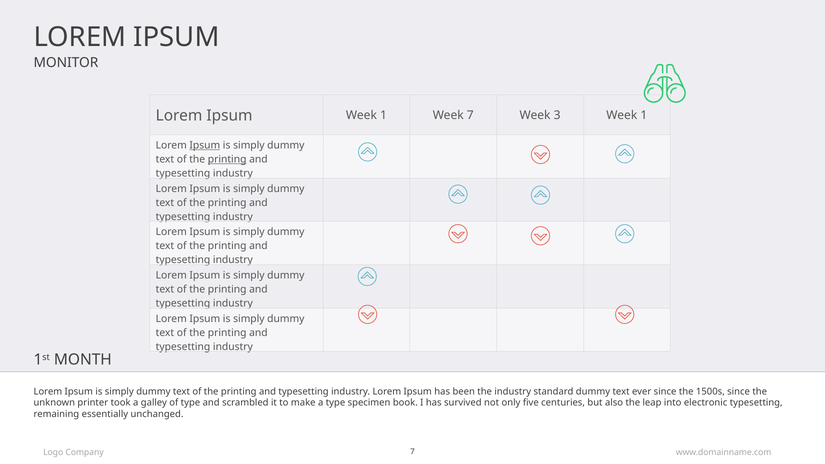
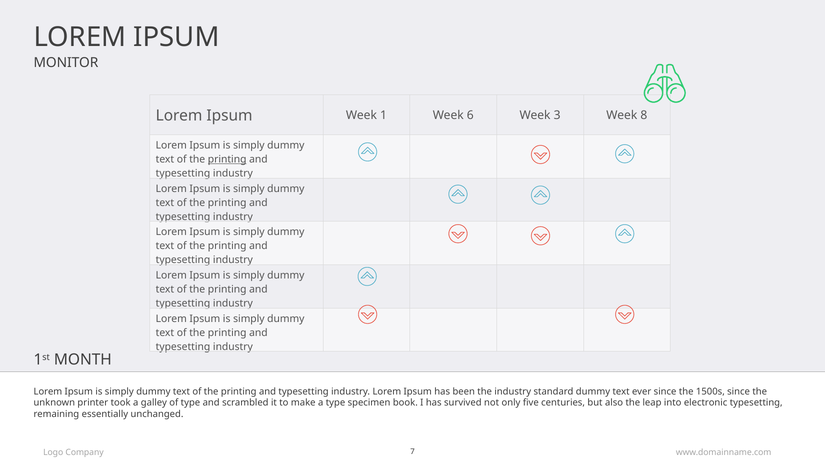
Week 7: 7 -> 6 (470, 115)
3 Week 1: 1 -> 8 (644, 115)
Ipsum underline: present -> none (205, 145)
